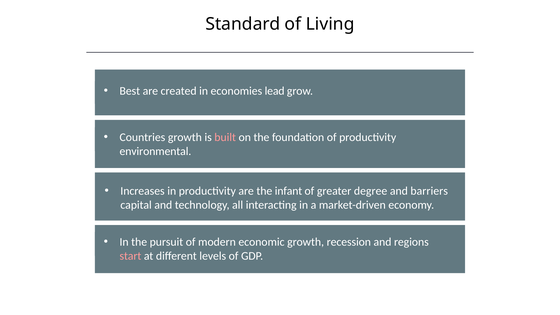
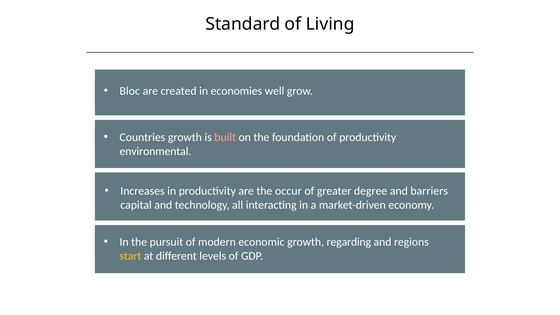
Best: Best -> Bloc (130, 91)
lead: lead -> well (275, 91)
infant: infant -> occur (288, 191)
recession: recession -> regarding (349, 242)
start colour: pink -> yellow (130, 256)
